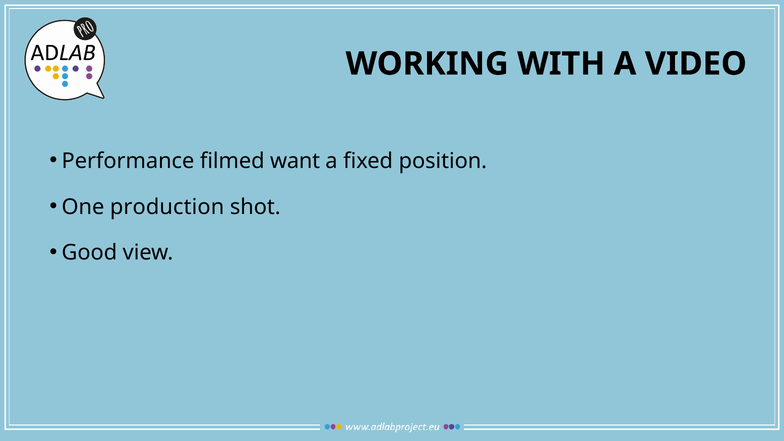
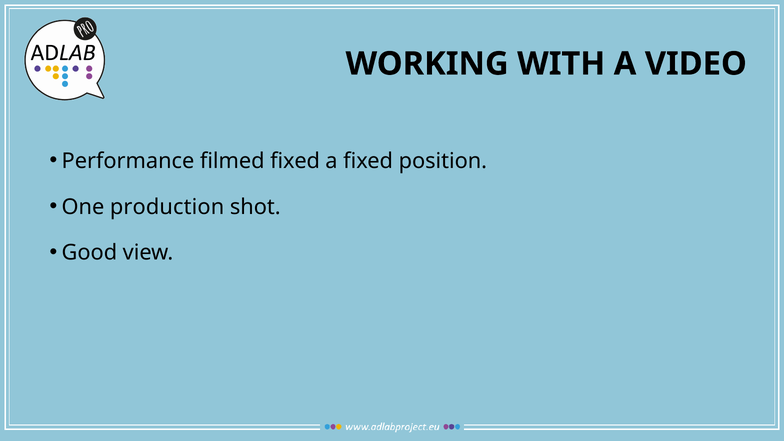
filmed want: want -> fixed (295, 161)
